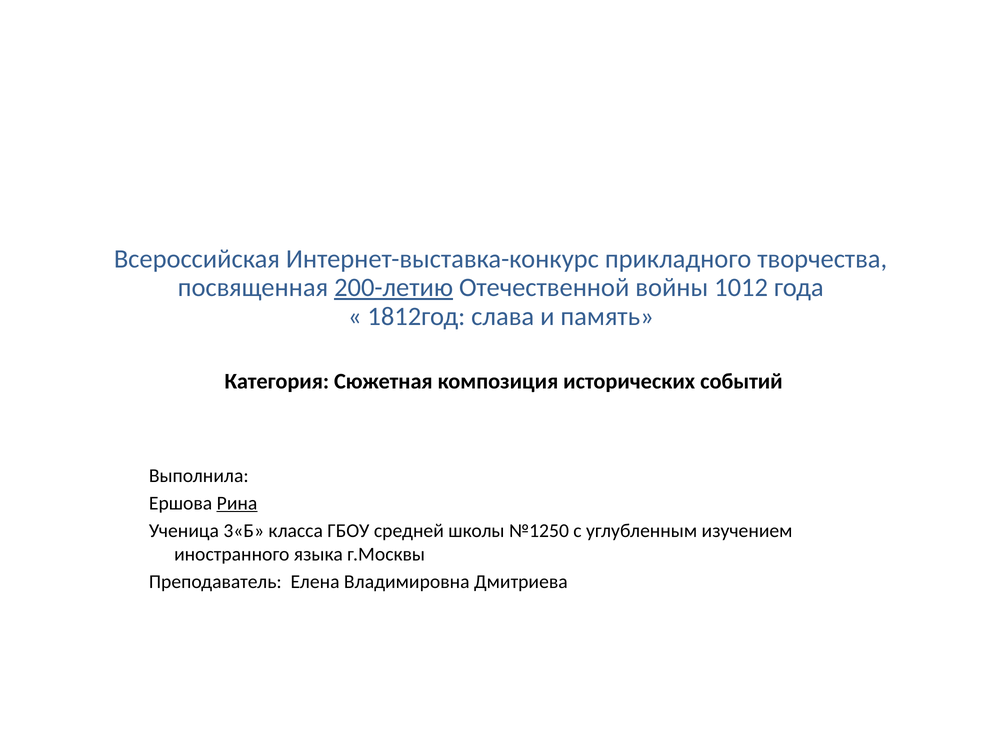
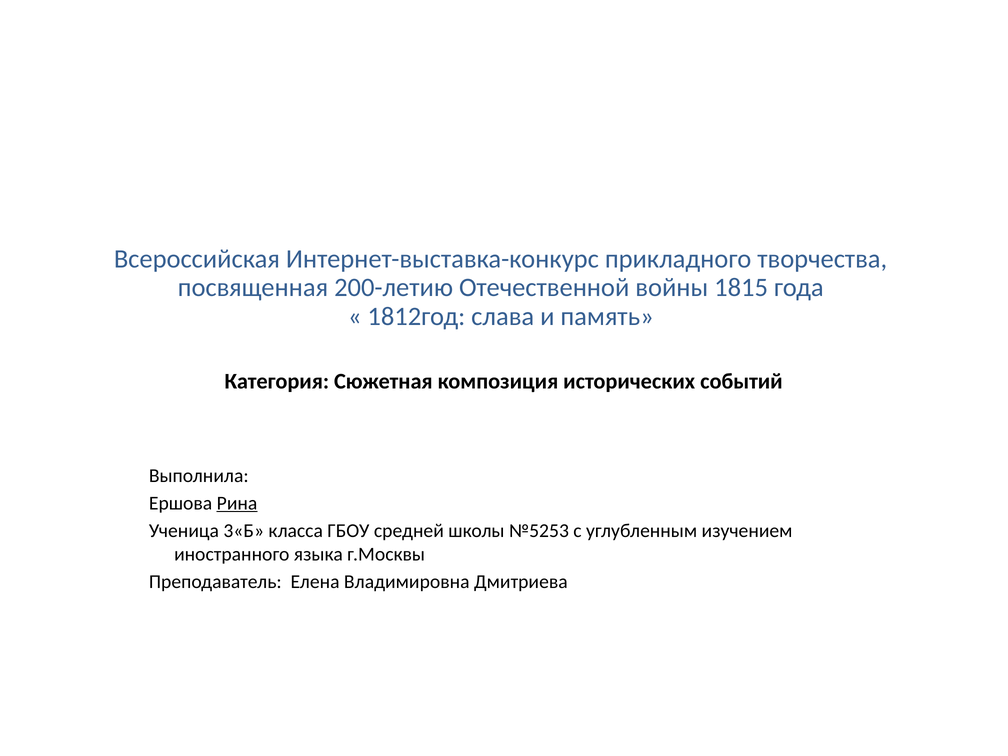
200-летию underline: present -> none (394, 288)
1012: 1012 -> 1815 (741, 288)
№1250: №1250 -> №5253 (539, 531)
